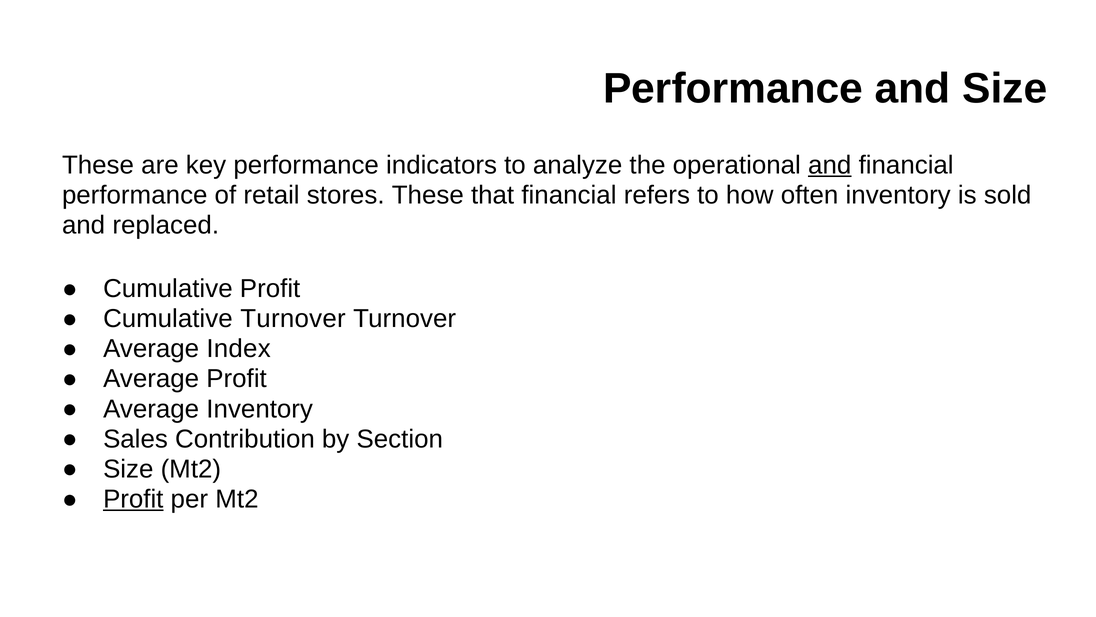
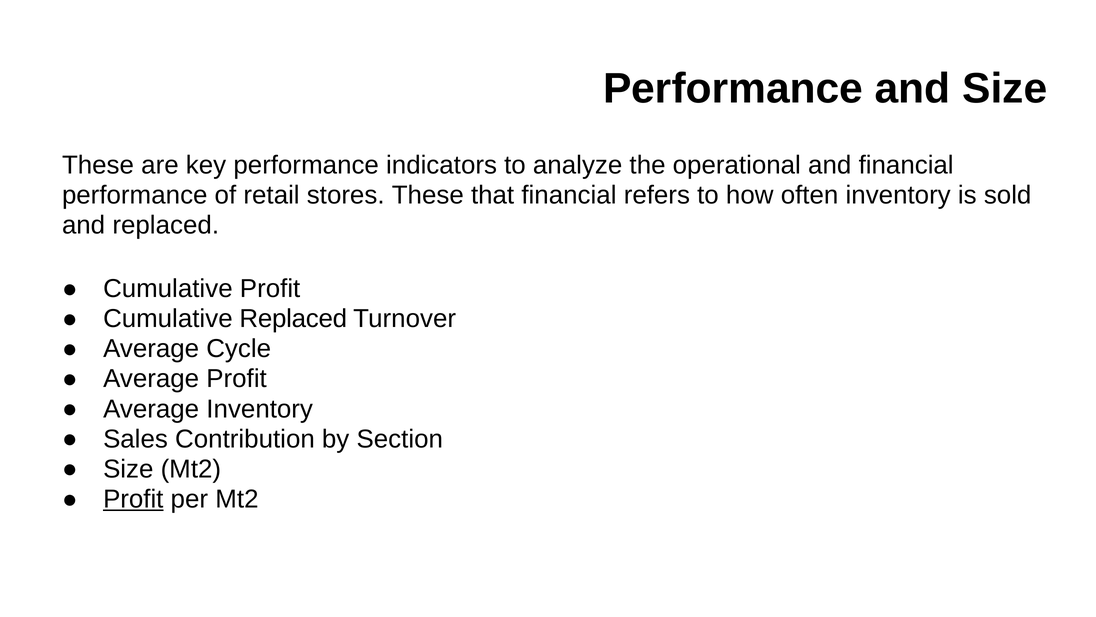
and underline: present -> none (830, 165)
Cumulative Turnover: Turnover -> Replaced (293, 319)
Index: Index -> Cycle (239, 349)
